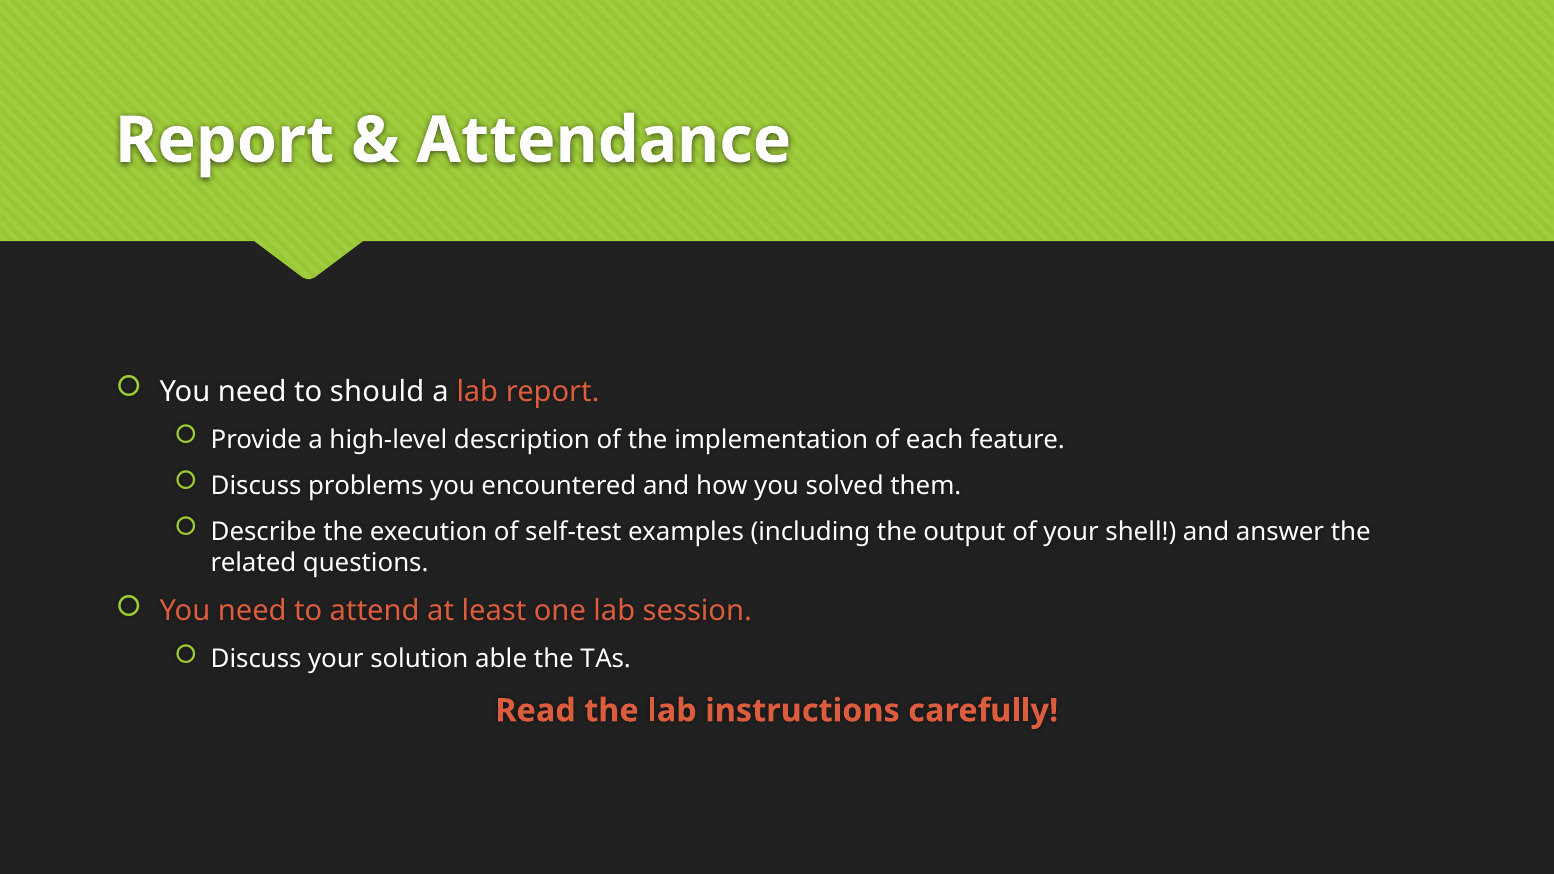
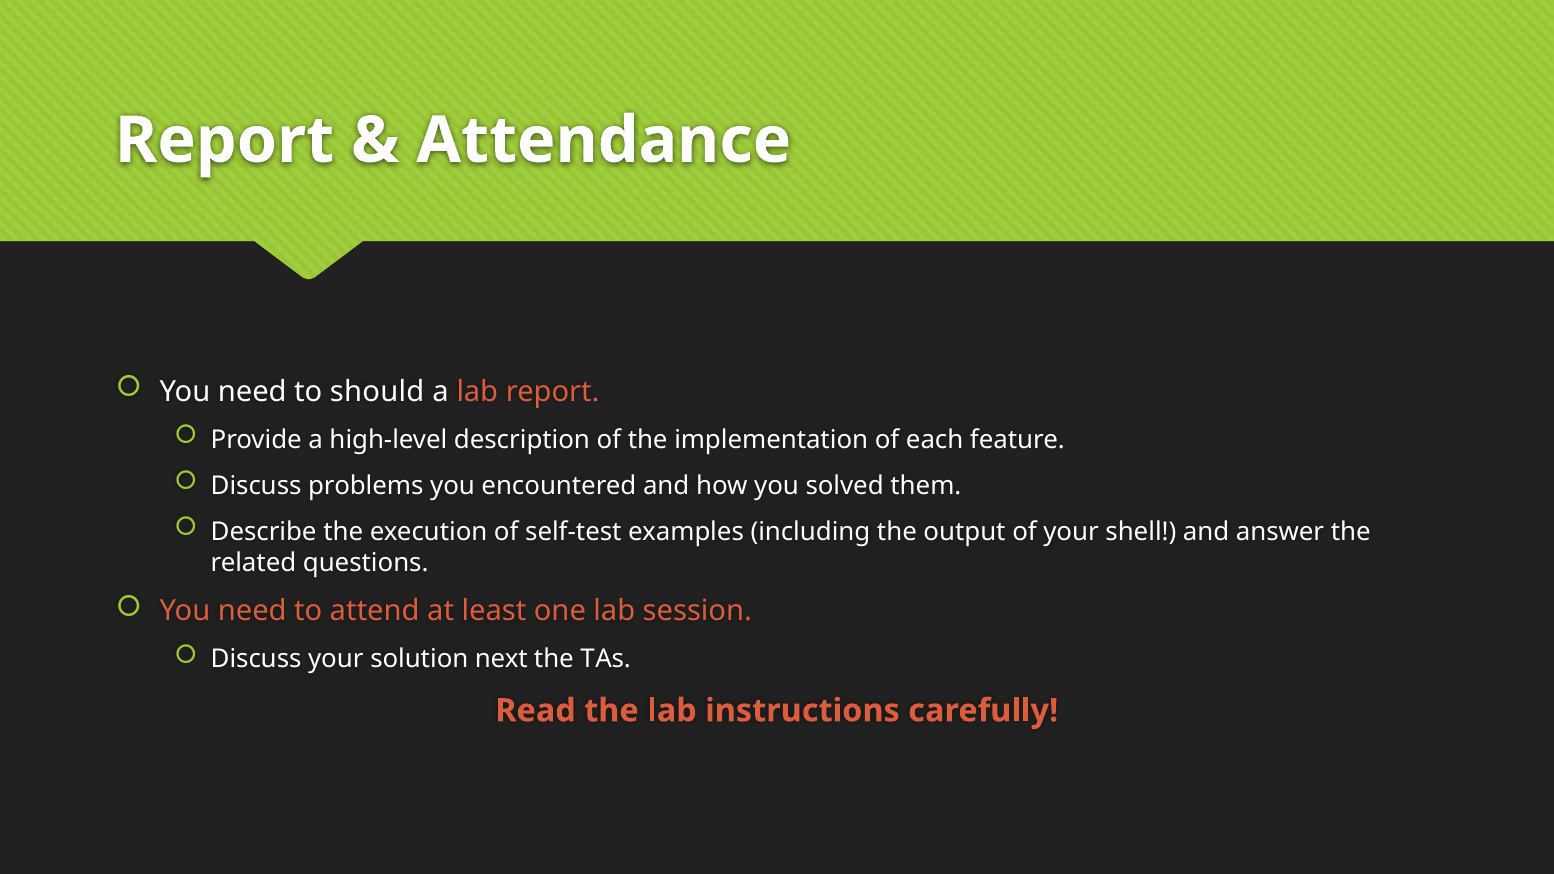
able: able -> next (501, 659)
